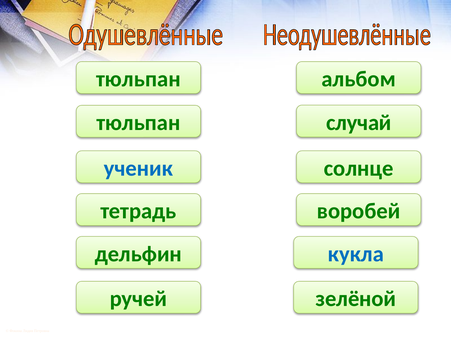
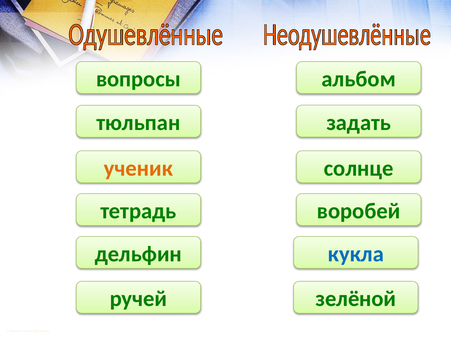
тюльпан: тюльпан -> вопросы (138, 79)
случай: случай -> задать (359, 123)
ученик colour: blue -> orange (138, 168)
